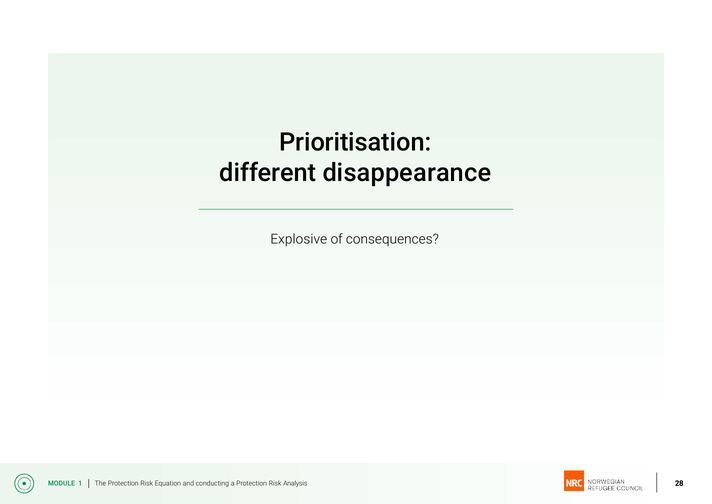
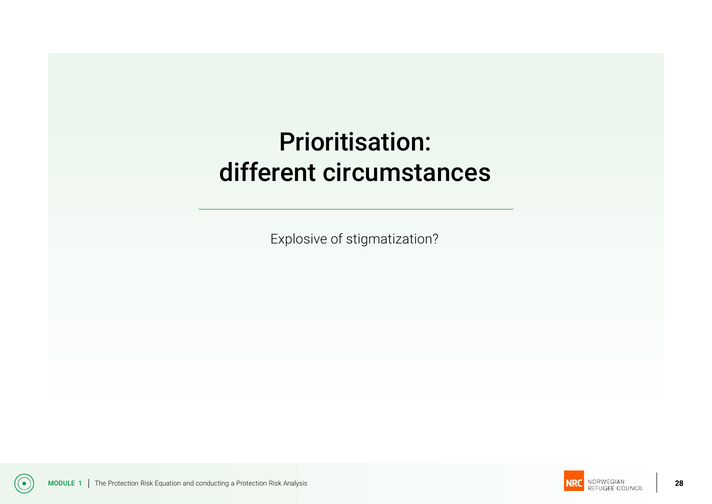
disappearance: disappearance -> circumstances (407, 173)
consequences: consequences -> stigmatization (392, 239)
